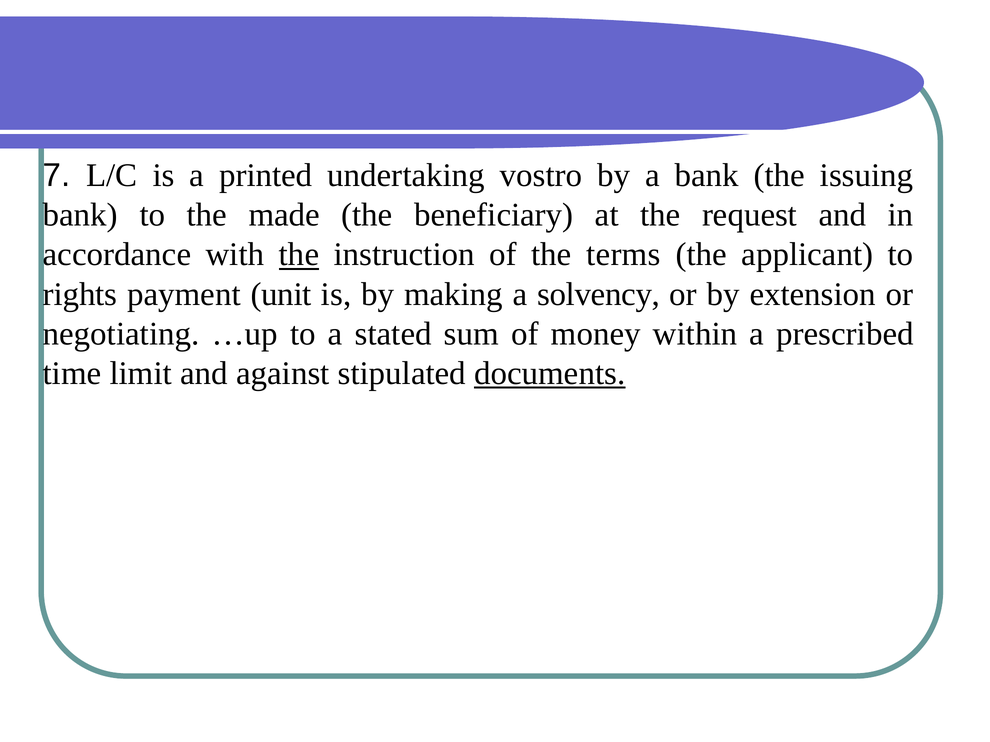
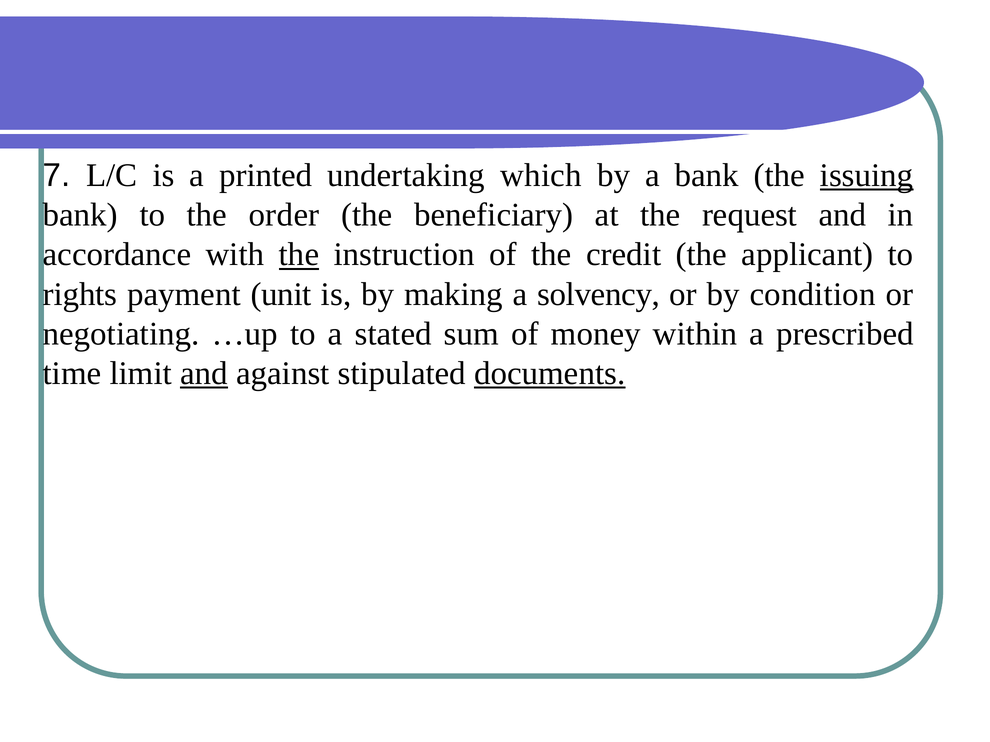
vostro: vostro -> which (541, 176)
issuing underline: none -> present (867, 176)
made: made -> order (284, 215)
terms: terms -> credit (624, 255)
extension: extension -> condition (813, 294)
and underline: none -> present (204, 374)
